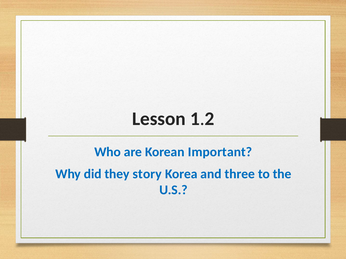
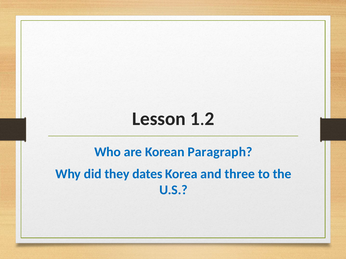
Important: Important -> Paragraph (220, 152)
story: story -> dates (147, 174)
